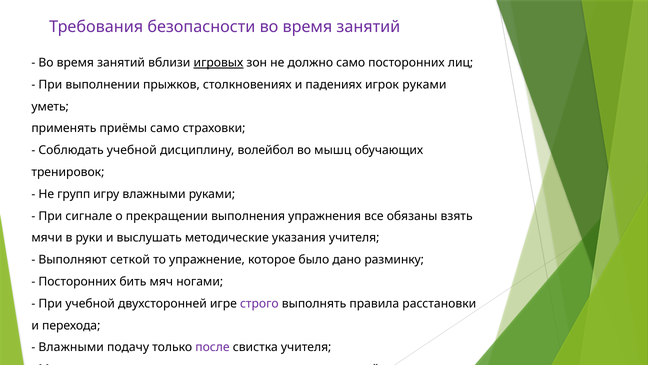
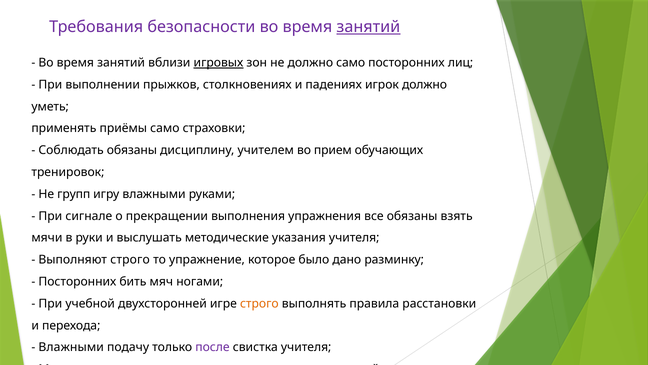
занятий underline: none -> present (368, 27)
игрок руками: руками -> должно (425, 85)
Соблюдать учебной: учебной -> обязаны (132, 150)
волейбол: волейбол -> учителем (266, 150)
мышц: мышц -> прием (333, 150)
Выполняют сеткой: сеткой -> строго (130, 260)
строго colour: purple -> orange (259, 303)
